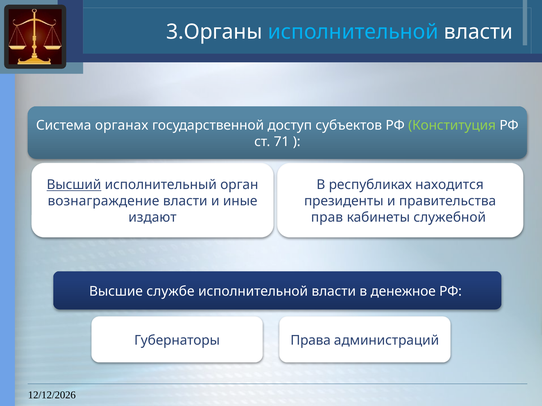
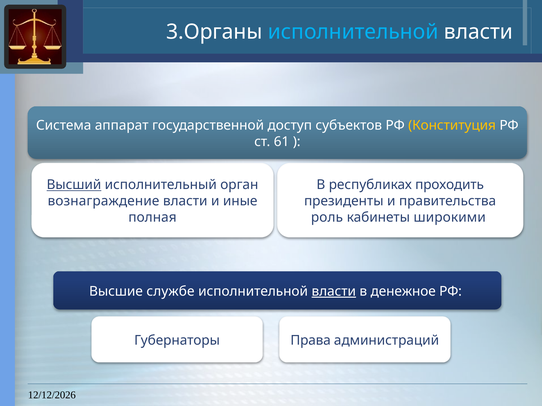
органах: органах -> аппарат (122, 126)
Конституция colour: light green -> yellow (452, 126)
71: 71 -> 61 (282, 142)
находится: находится -> проходить (450, 185)
издают: издают -> полная (152, 218)
прав: прав -> роль (327, 218)
служебной: служебной -> широкими (450, 218)
власти underline: none -> present (334, 292)
